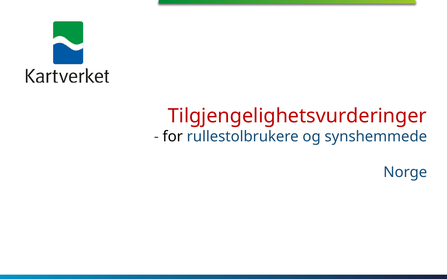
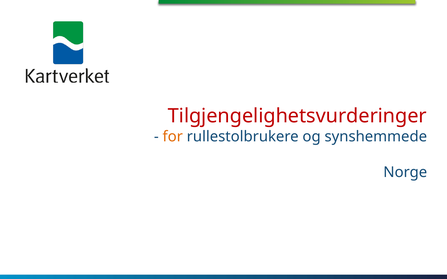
for colour: black -> orange (173, 137)
